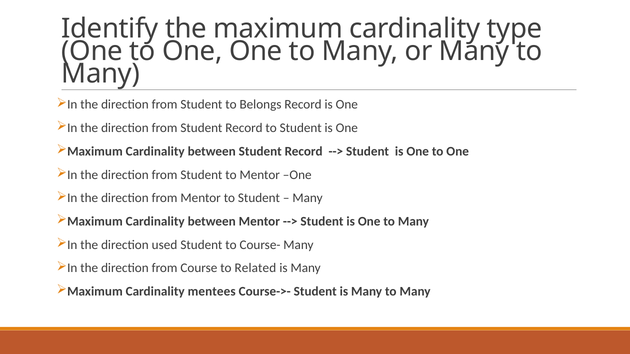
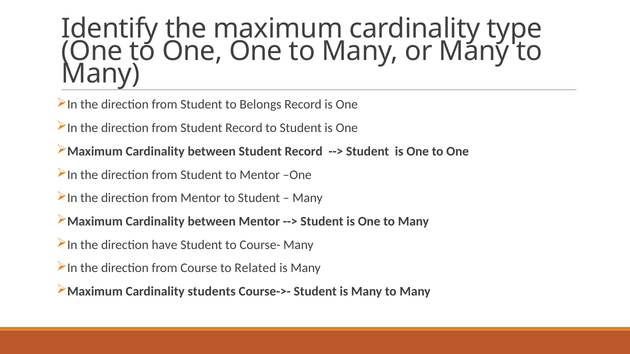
used: used -> have (165, 245)
mentees: mentees -> students (212, 292)
